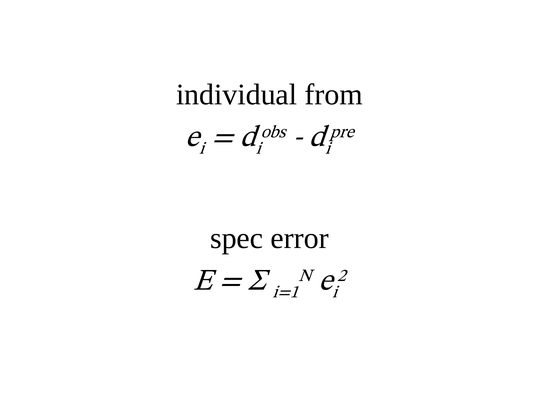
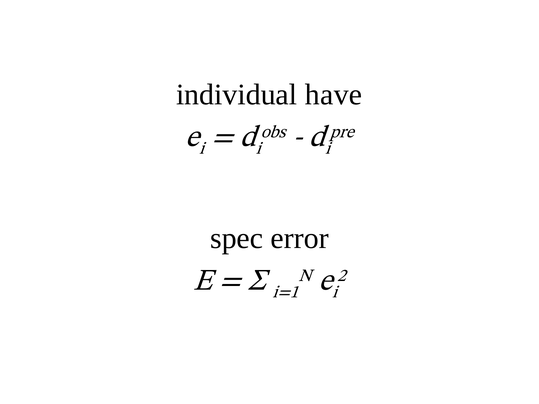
from: from -> have (334, 95)
